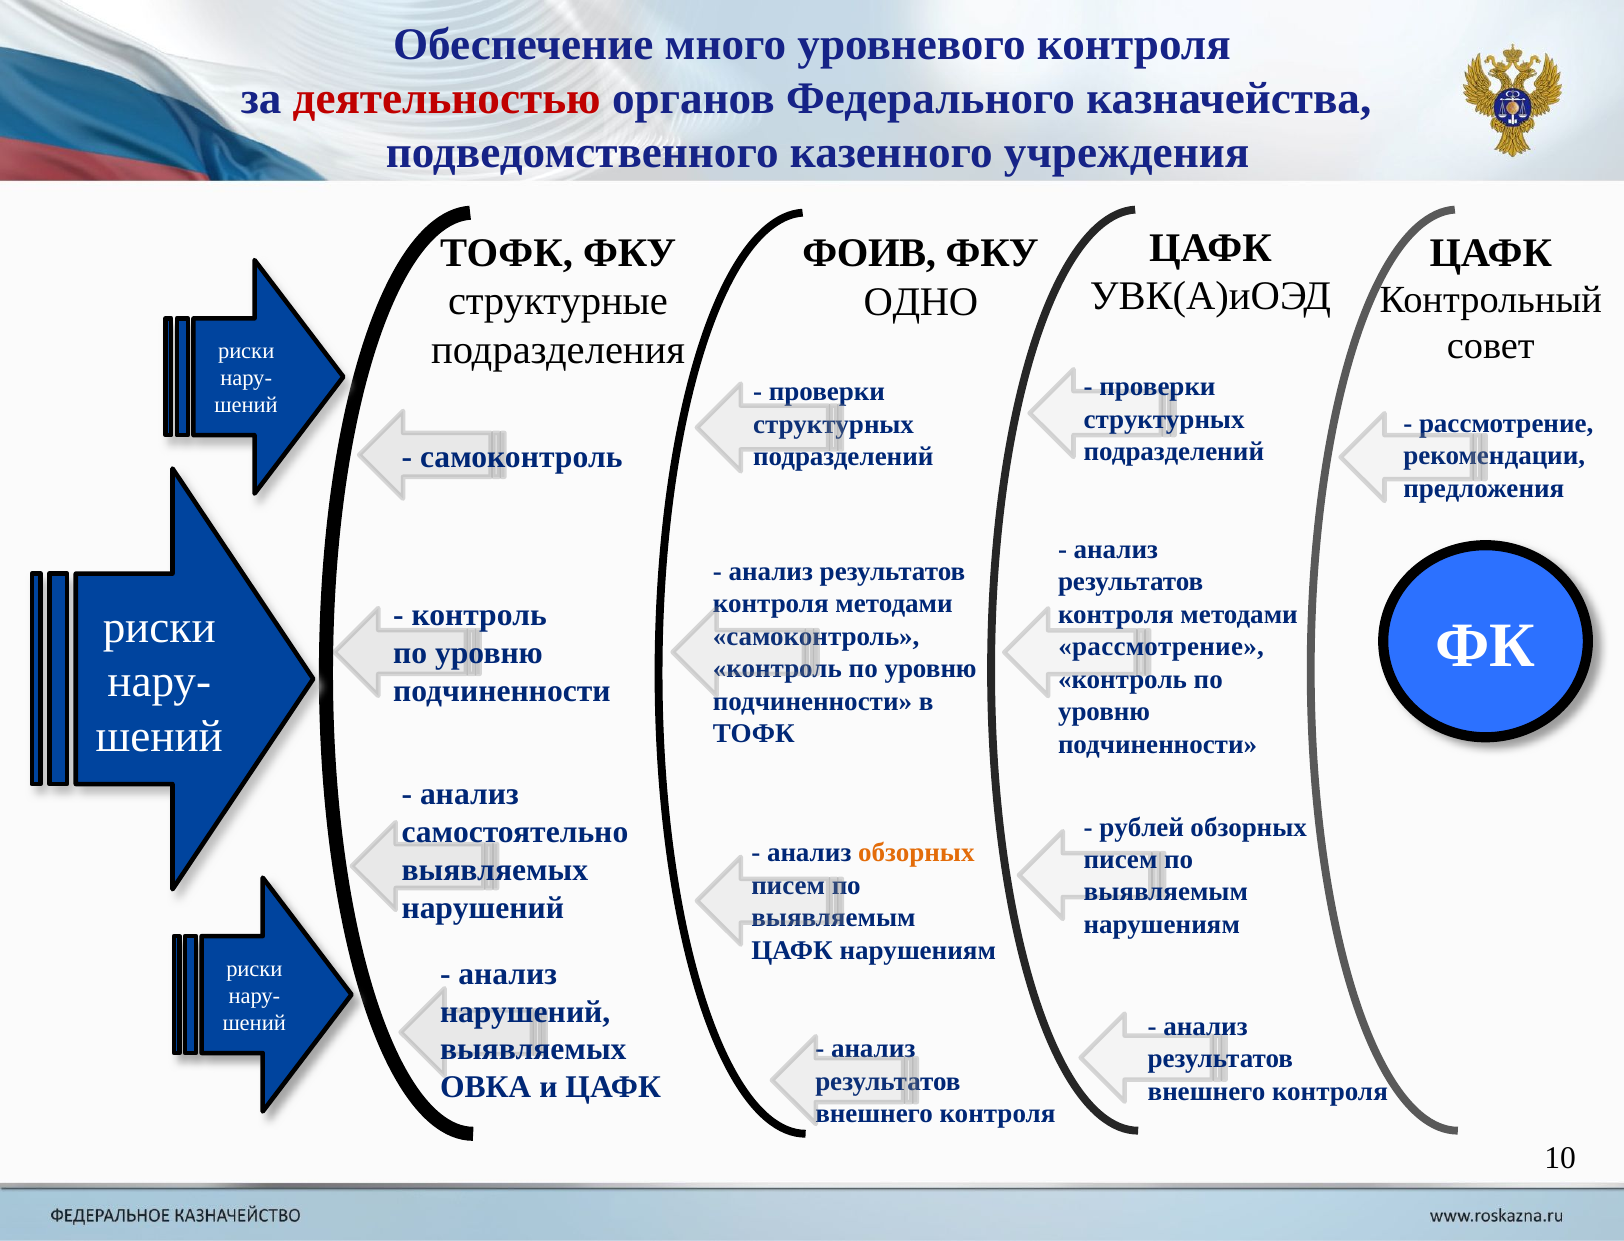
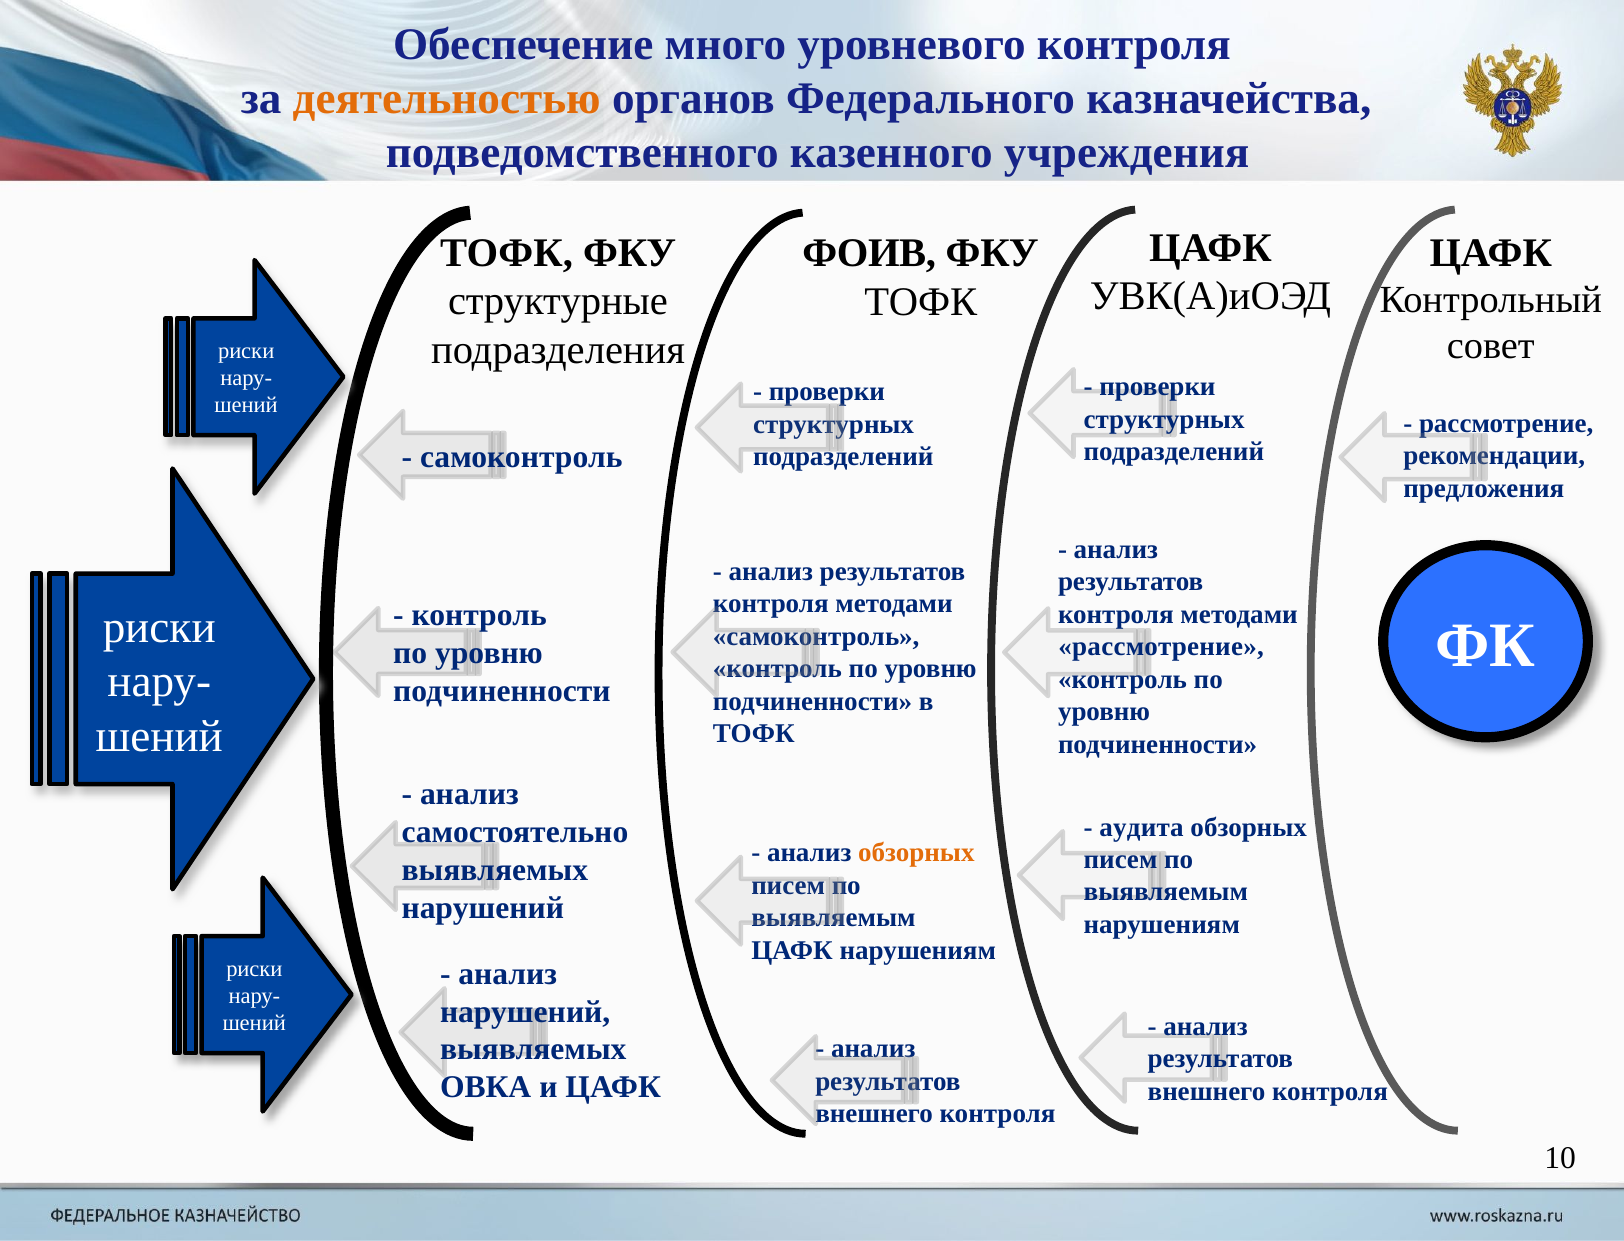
деятельностью colour: red -> orange (447, 99)
ОДНО: ОДНО -> ТОФК (921, 302)
рублей: рублей -> аудита (1142, 827)
